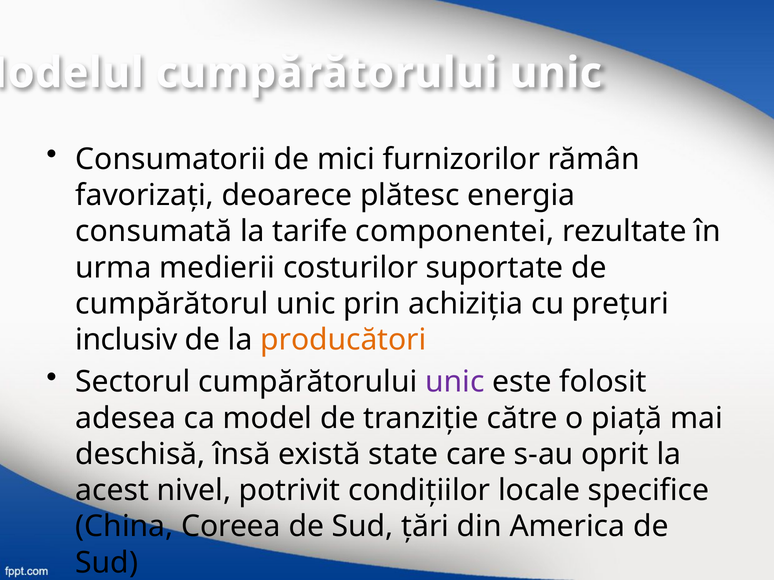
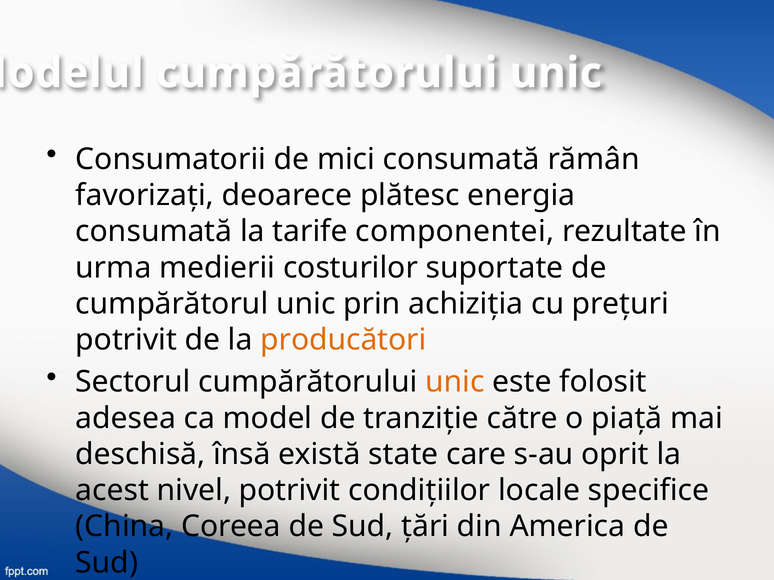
mici furnizorilor: furnizorilor -> consumată (461, 159)
inclusiv: inclusiv -> potrivit (126, 340)
unic colour: purple -> orange (455, 382)
